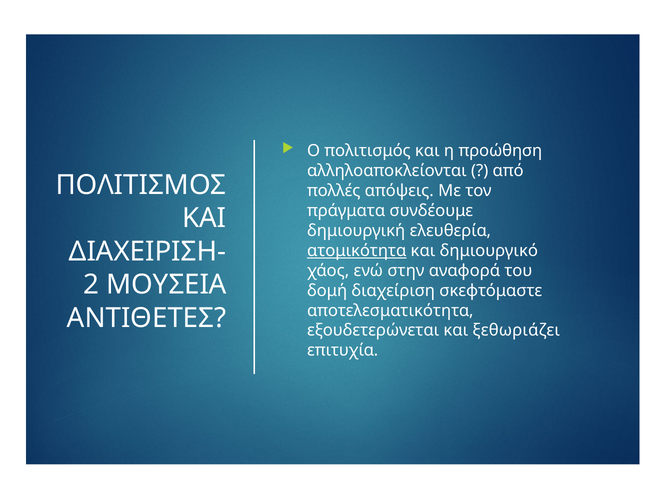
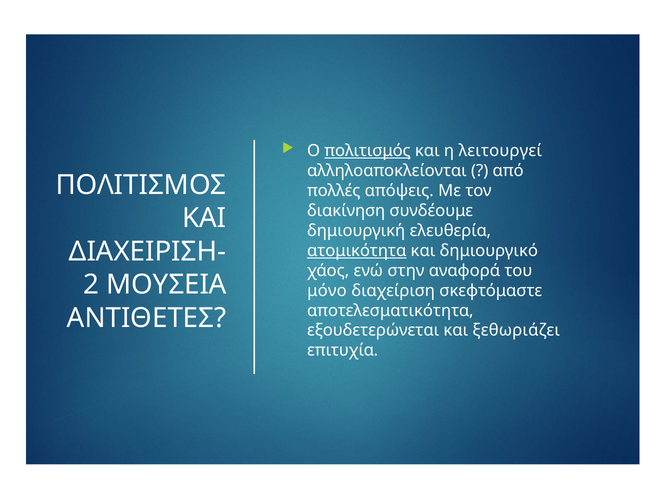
πολιτισμός underline: none -> present (368, 151)
προώθηση: προώθηση -> λειτουργεί (500, 151)
πράγματα: πράγματα -> διακίνηση (346, 211)
δομή: δομή -> μόνο (327, 291)
